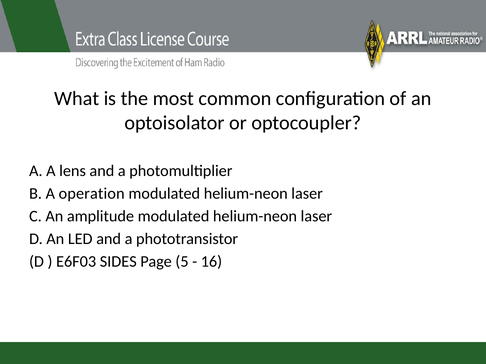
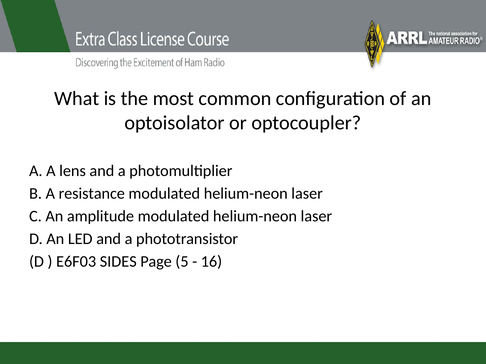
operation: operation -> resistance (92, 194)
